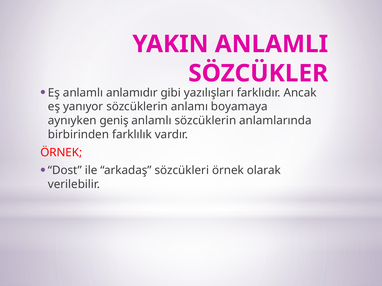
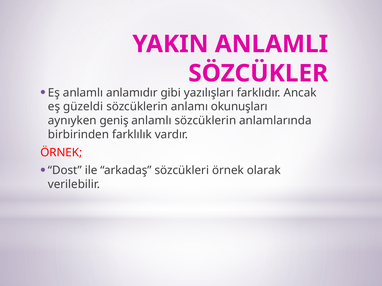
yanıyor: yanıyor -> güzeldi (83, 107)
boyamaya: boyamaya -> okunuşları (239, 107)
